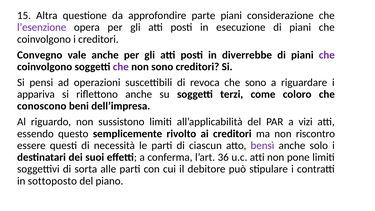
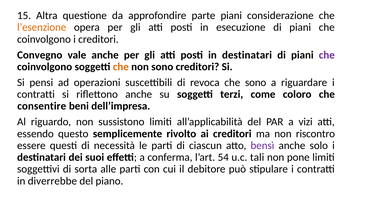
l’esenzione colour: purple -> orange (42, 27)
in diverrebbe: diverrebbe -> destinatari (247, 55)
che colour: purple -> orange (121, 67)
appariva: appariva -> contratti (36, 94)
conoscono: conoscono -> consentire (42, 106)
36: 36 -> 54 (223, 157)
u.c atti: atti -> tali (257, 157)
sottoposto: sottoposto -> diverrebbe (52, 181)
